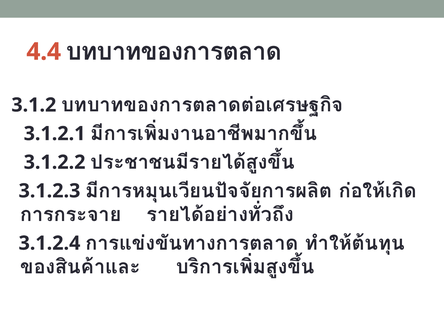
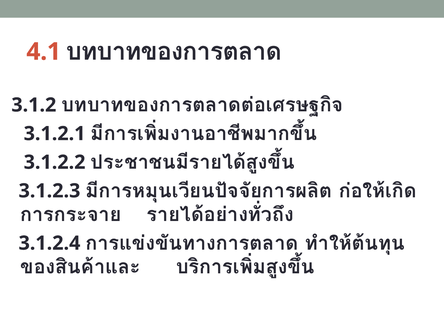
4.4: 4.4 -> 4.1 (44, 52)
